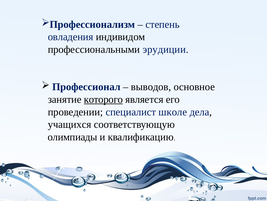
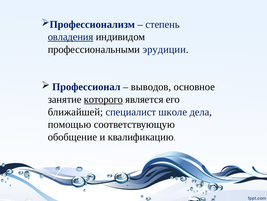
овладения underline: none -> present (71, 37)
проведении: проведении -> ближайшей (75, 112)
учащихся: учащихся -> помощью (70, 124)
олимпиады: олимпиады -> обобщение (72, 136)
